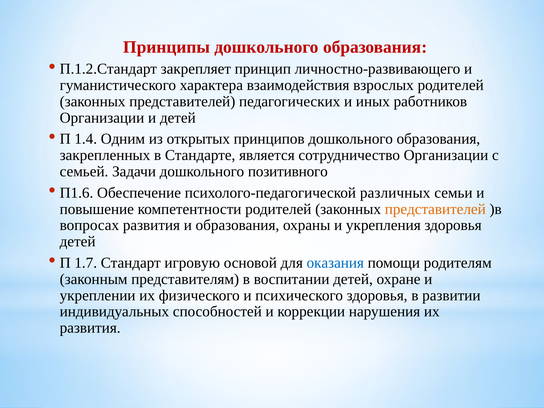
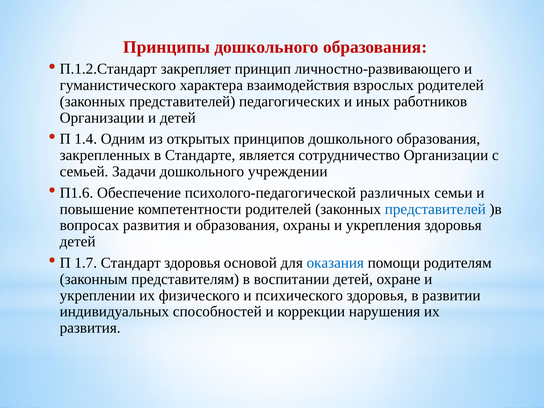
позитивного: позитивного -> учреждении (288, 172)
представителей colour: orange -> blue (435, 209)
Стандарт игровую: игровую -> здоровья (192, 263)
